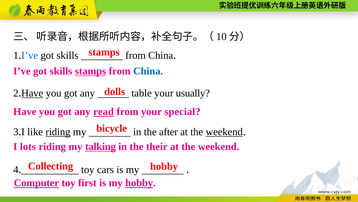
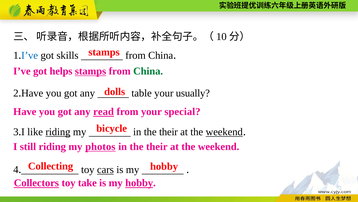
skills: skills -> helps (61, 71)
China colour: blue -> green (148, 71)
Have underline: present -> none (32, 93)
after: after -> their (168, 132)
lots: lots -> still (28, 146)
talking: talking -> photos (100, 146)
cars underline: none -> present (105, 169)
Computer: Computer -> Collectors (36, 182)
first: first -> take (87, 182)
